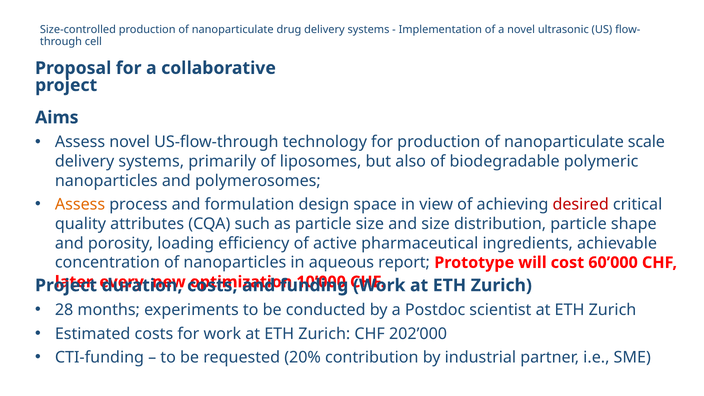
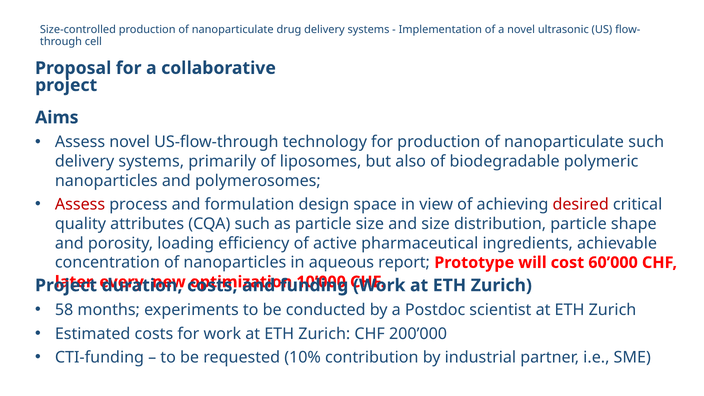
nanoparticulate scale: scale -> such (646, 142)
Assess colour: orange -> red (80, 205)
28: 28 -> 58 (64, 310)
202’000: 202’000 -> 200’000 (418, 334)
20%: 20% -> 10% (303, 357)
